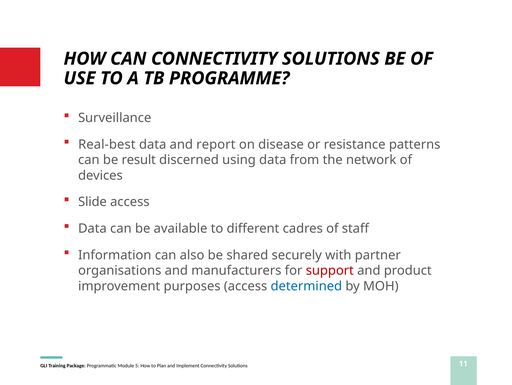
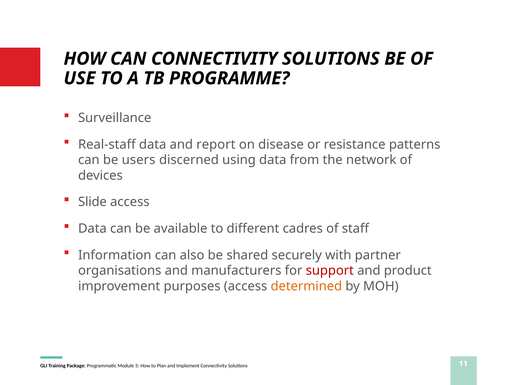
Real-best: Real-best -> Real-staff (107, 145)
result: result -> users (139, 160)
determined colour: blue -> orange (306, 286)
